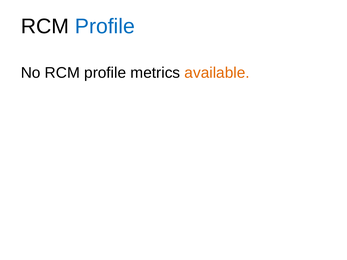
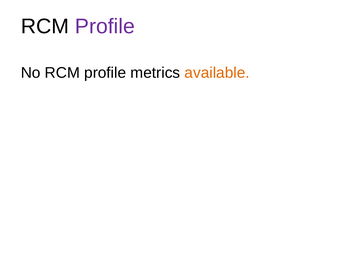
Profile colour: blue -> purple (105, 26)
